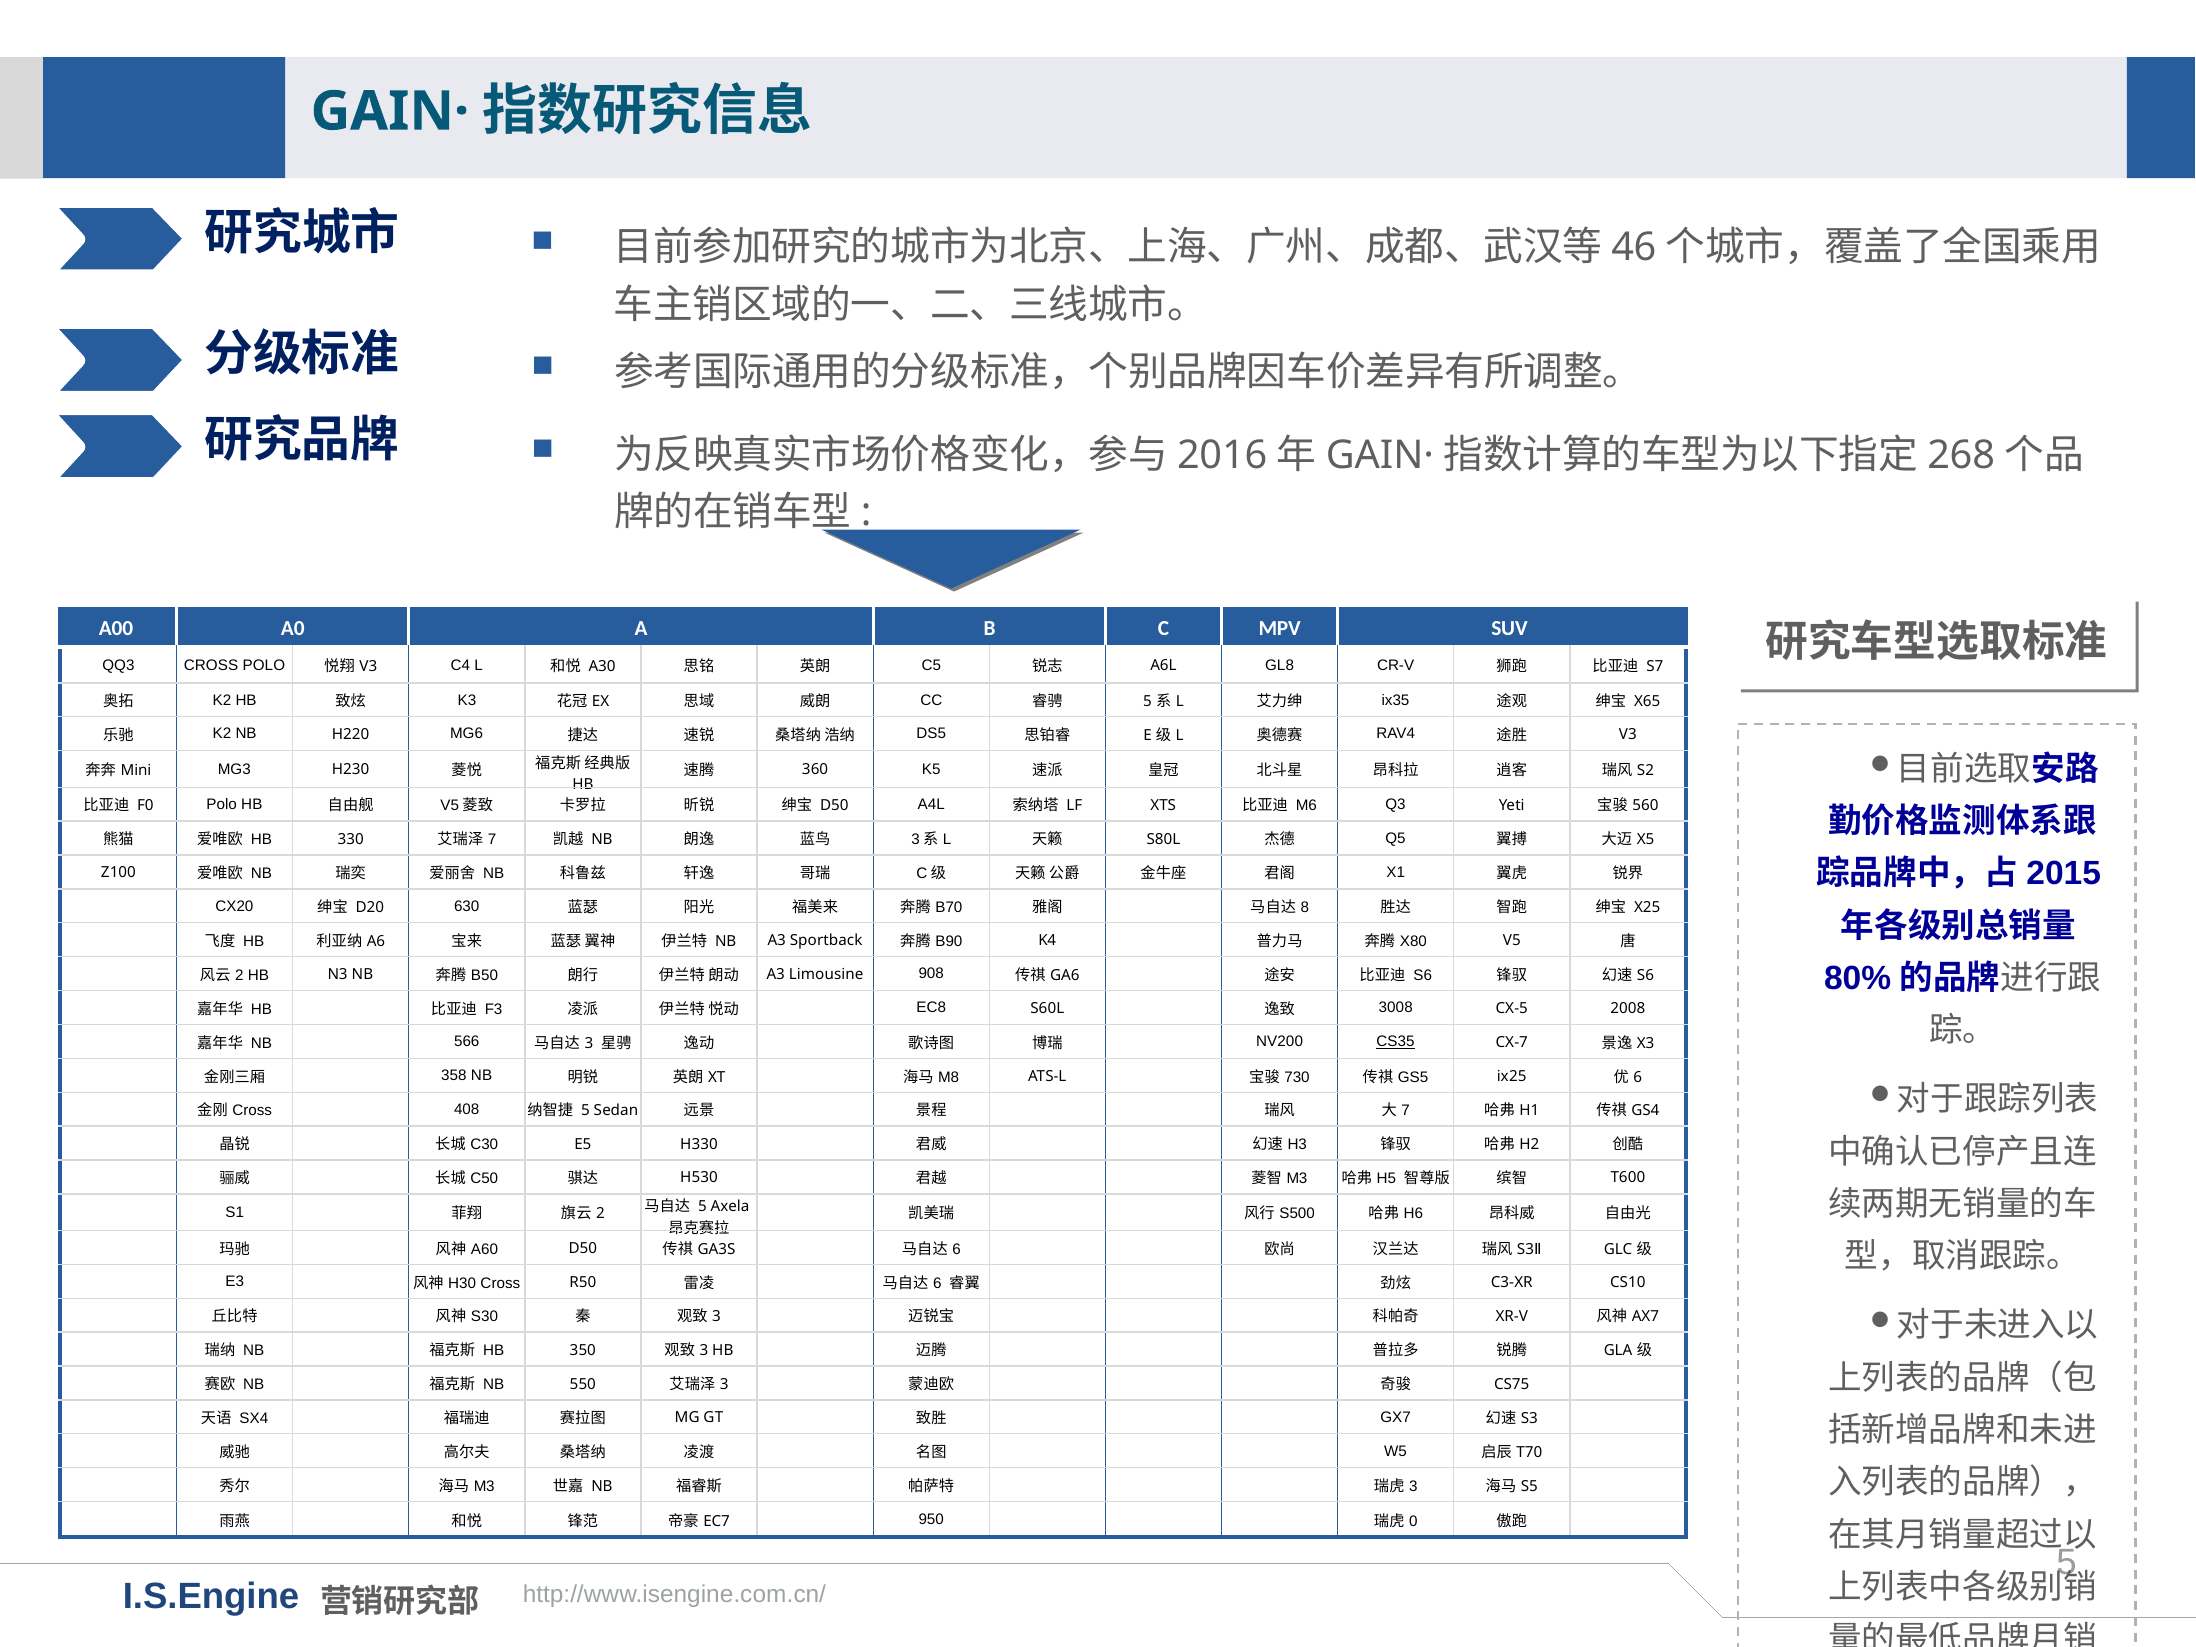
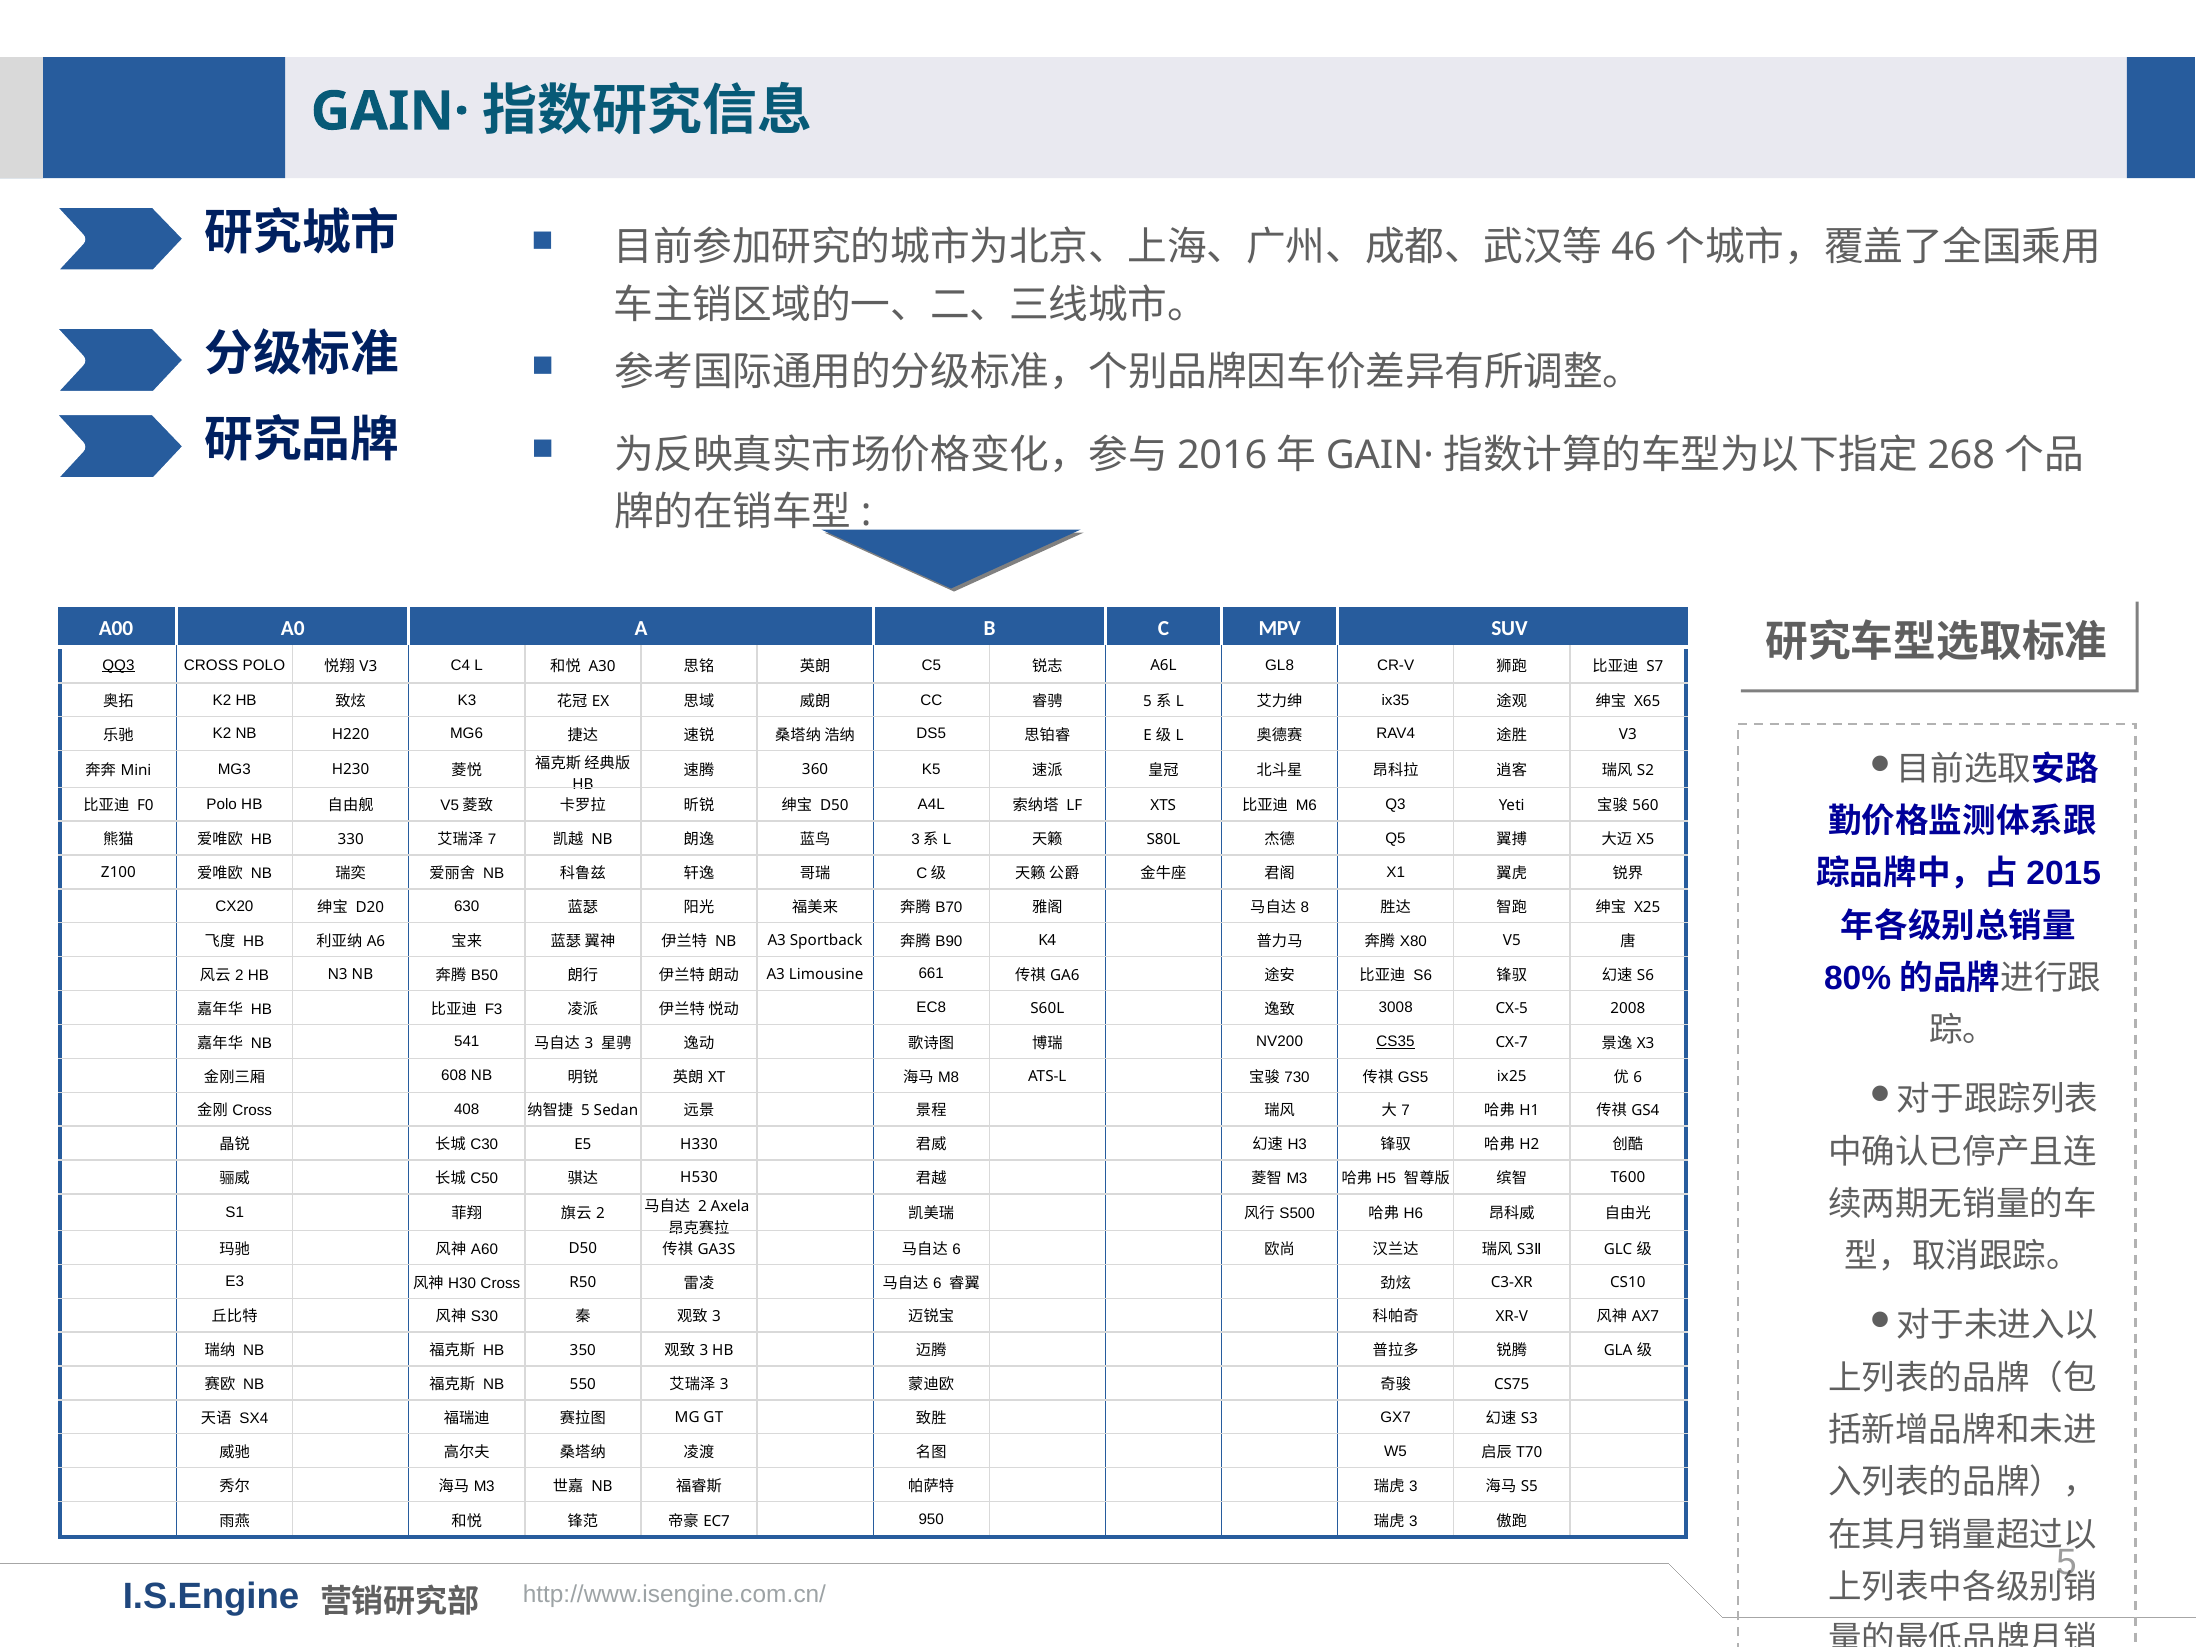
QQ3 underline: none -> present (118, 665)
908: 908 -> 661 (931, 974)
566: 566 -> 541 (467, 1042)
358: 358 -> 608 (454, 1076)
5: 5 -> 2 (702, 1207)
0: 0 -> 3 (1413, 1521)
